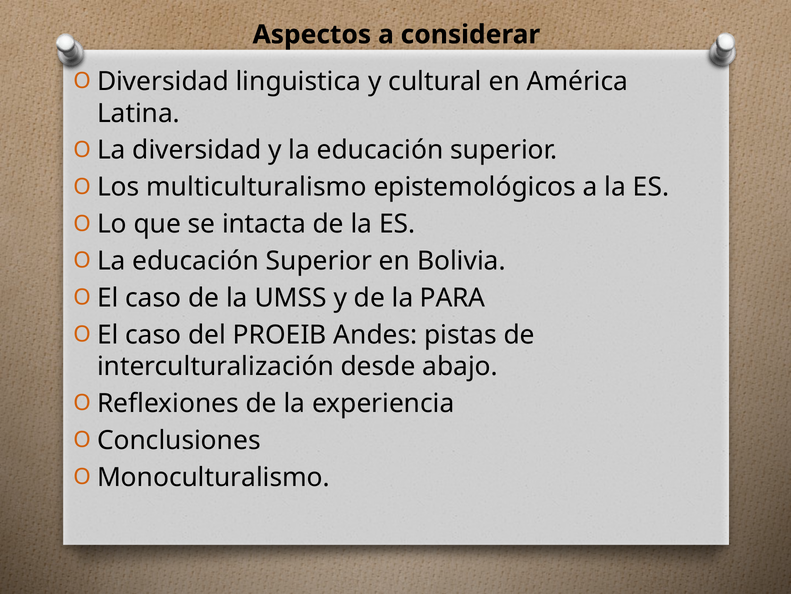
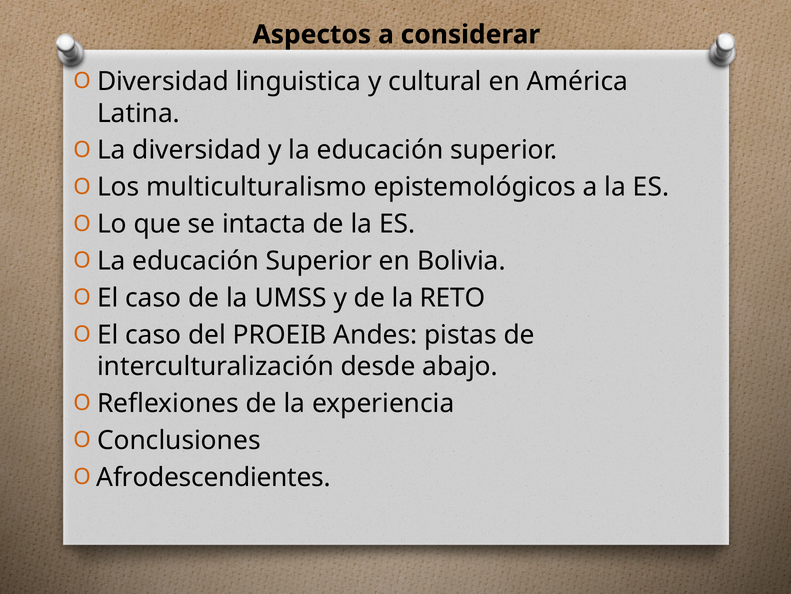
PARA: PARA -> RETO (453, 298)
Monoculturalismo: Monoculturalismo -> Afrodescendientes (214, 477)
